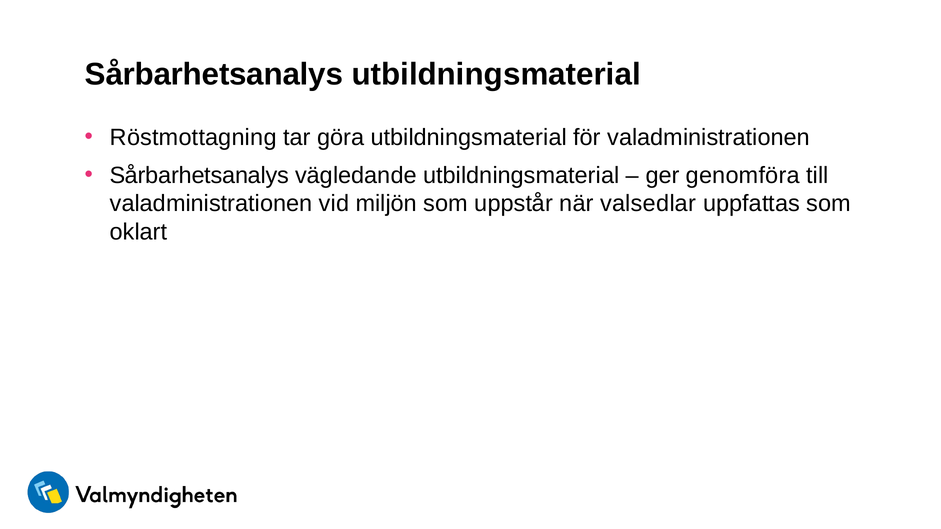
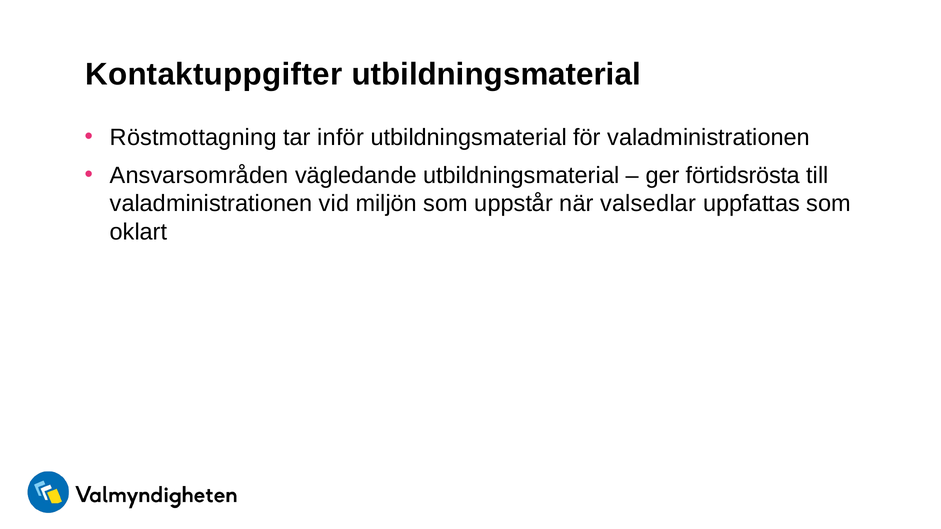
Sårbarhetsanalys: Sårbarhetsanalys -> Kontaktuppgifter (214, 74)
göra: göra -> inför (341, 137)
Sårbarhetsanalys: Sårbarhetsanalys -> Ansvarsområden (199, 175)
genomföra: genomföra -> förtidsrösta (743, 175)
